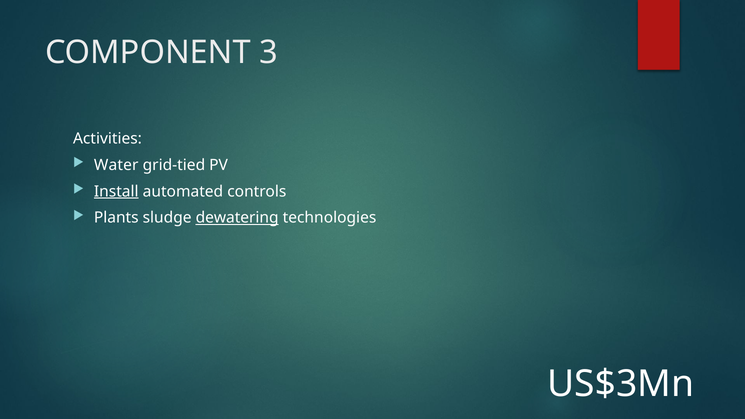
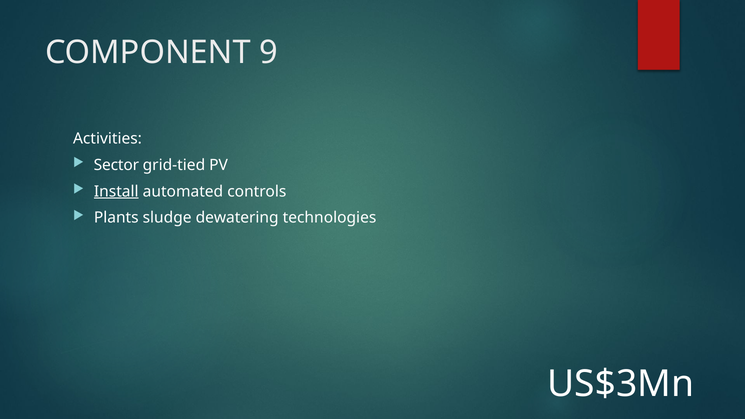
3: 3 -> 9 (269, 52)
Water: Water -> Sector (116, 165)
dewatering underline: present -> none (237, 218)
